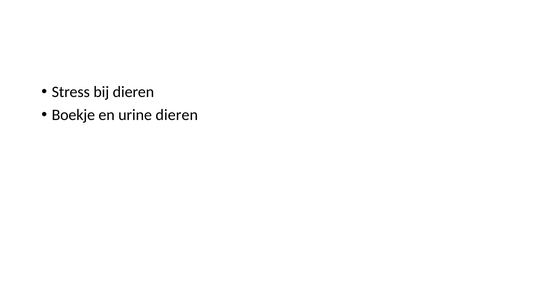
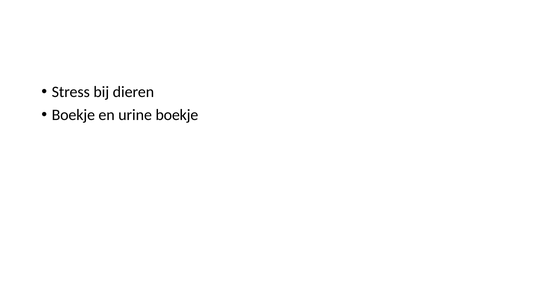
urine dieren: dieren -> boekje (177, 115)
